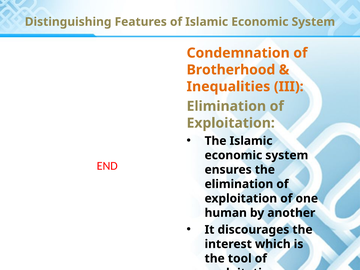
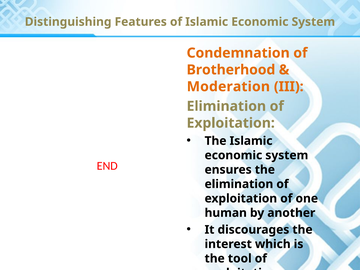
Inequalities: Inequalities -> Moderation (228, 87)
